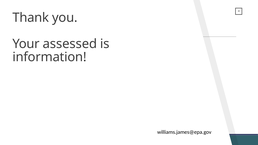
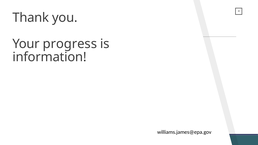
assessed: assessed -> progress (70, 44)
